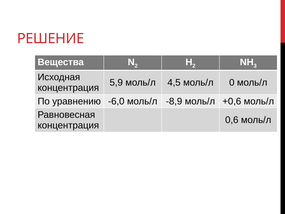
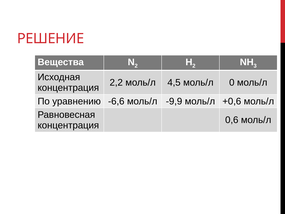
5,9: 5,9 -> 2,2 (116, 82)
-6,0: -6,0 -> -6,6 (116, 101)
-8,9: -8,9 -> -9,9 (174, 101)
